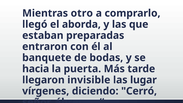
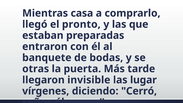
otro: otro -> casa (82, 13)
aborda: aborda -> pronto (81, 24)
hacia: hacia -> otras (36, 69)
